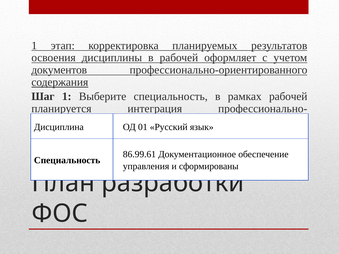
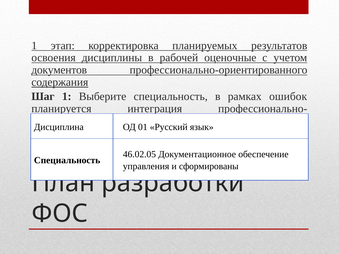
оформляет: оформляет -> оценочные (230, 58)
рамках рабочей: рабочей -> ошибок (288, 96)
86.99.61: 86.99.61 -> 46.02.05 (139, 154)
